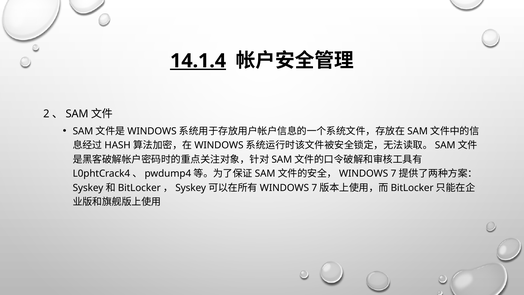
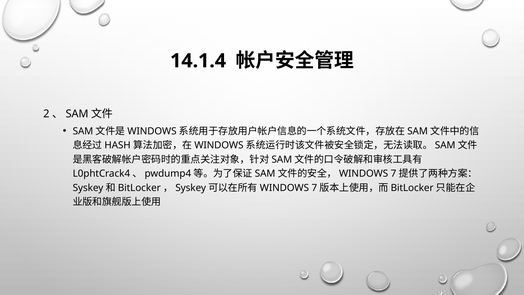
14.1.4 underline: present -> none (198, 61)
